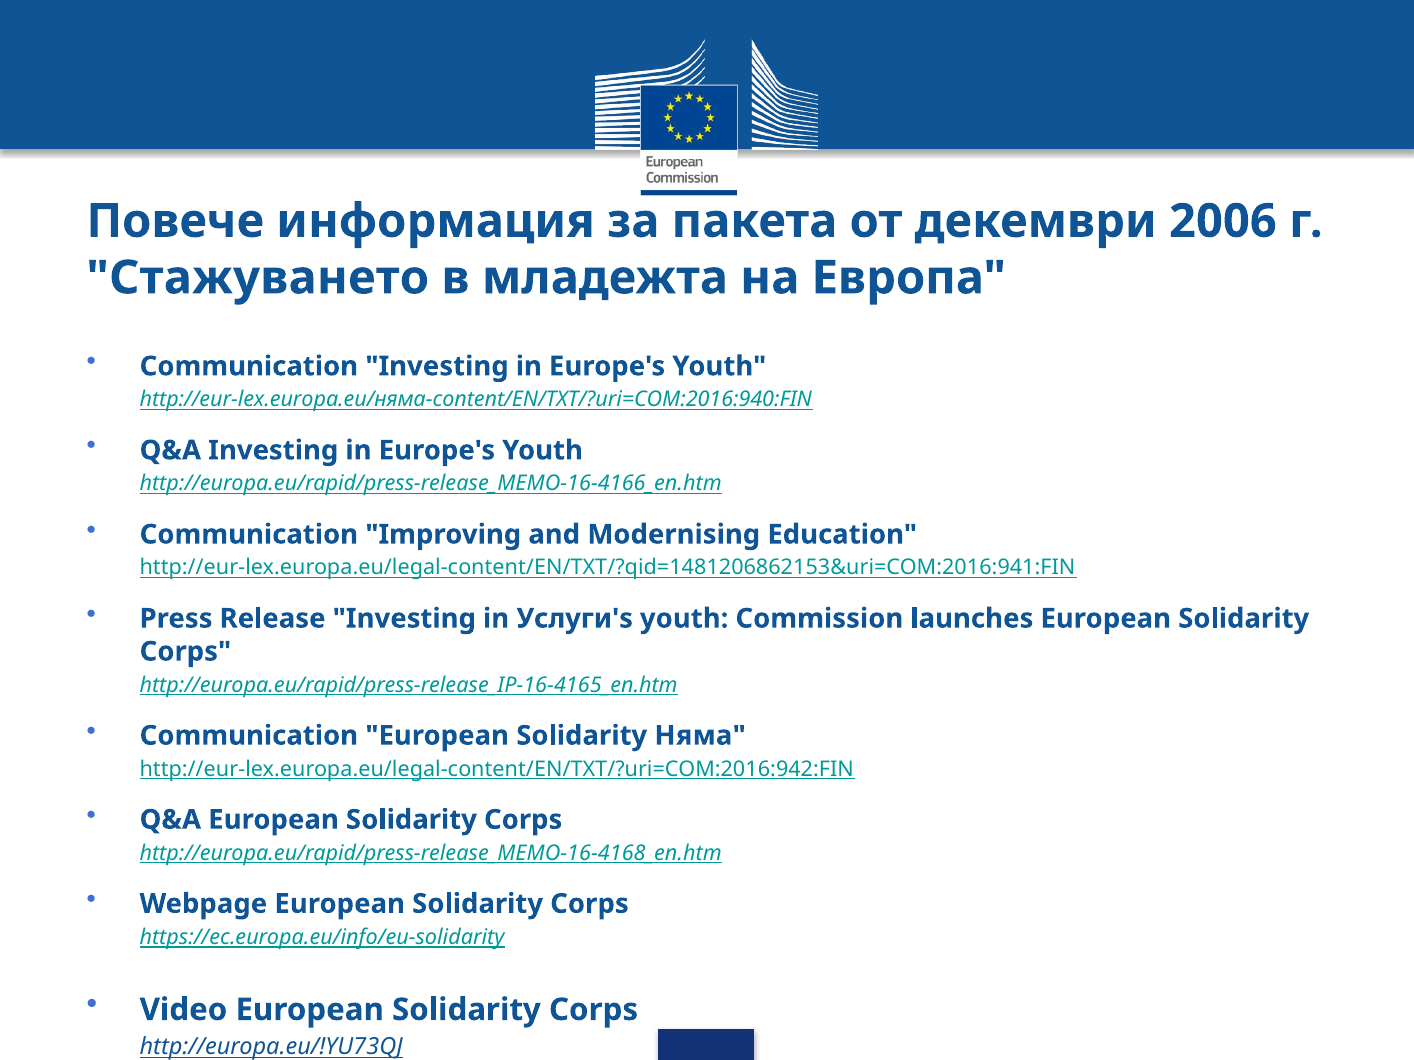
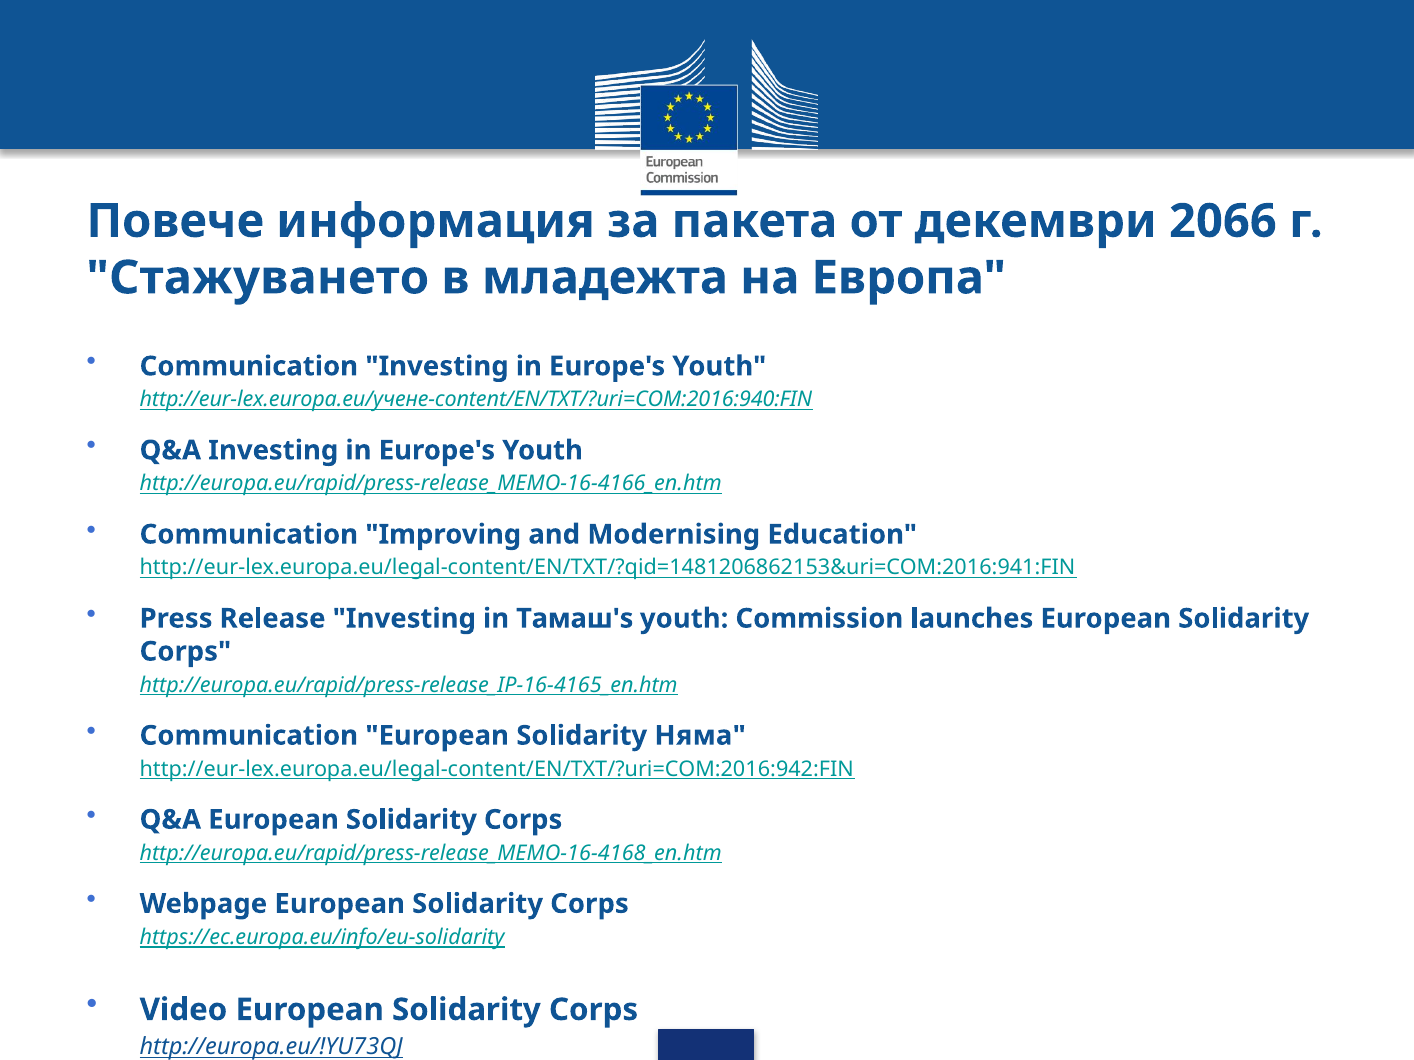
2006: 2006 -> 2066 (1223, 221)
http://eur-lex.europa.eu/няма-content/EN/TXT/?uri=COM:2016:940:FIN: http://eur-lex.europa.eu/няма-content/EN/TXT/?uri=COM:2016:940:FIN -> http://eur-lex.europa.eu/учене-content/EN/TXT/?uri=COM:2016:940:FIN (476, 400)
Услуги's: Услуги's -> Тамаш's (575, 619)
